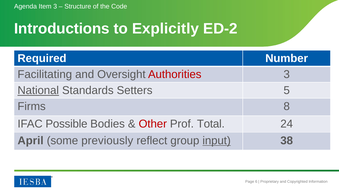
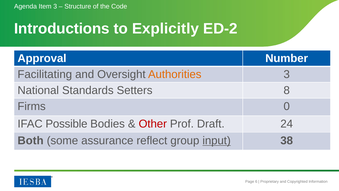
Required: Required -> Approval (42, 58)
Authorities colour: red -> orange (175, 74)
National underline: present -> none (38, 90)
5: 5 -> 8 (287, 90)
8: 8 -> 0 (287, 106)
Total: Total -> Draft (211, 124)
April: April -> Both (31, 140)
previously: previously -> assurance (107, 140)
